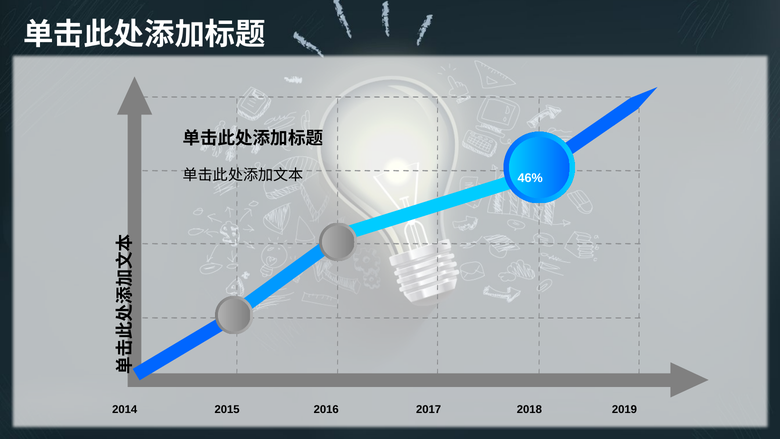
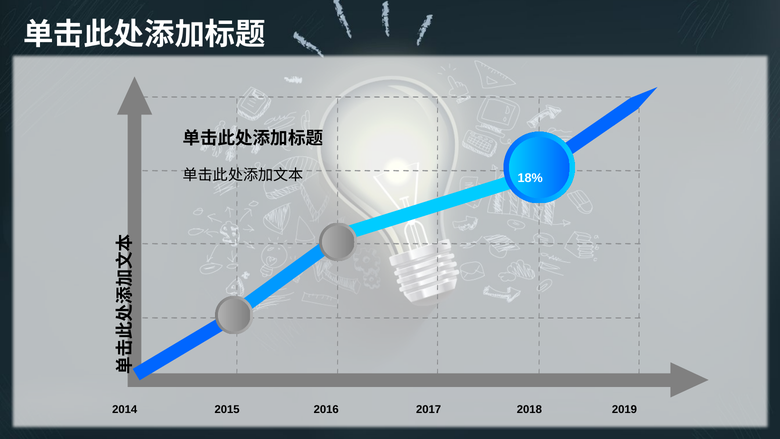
46%: 46% -> 18% (530, 178)
